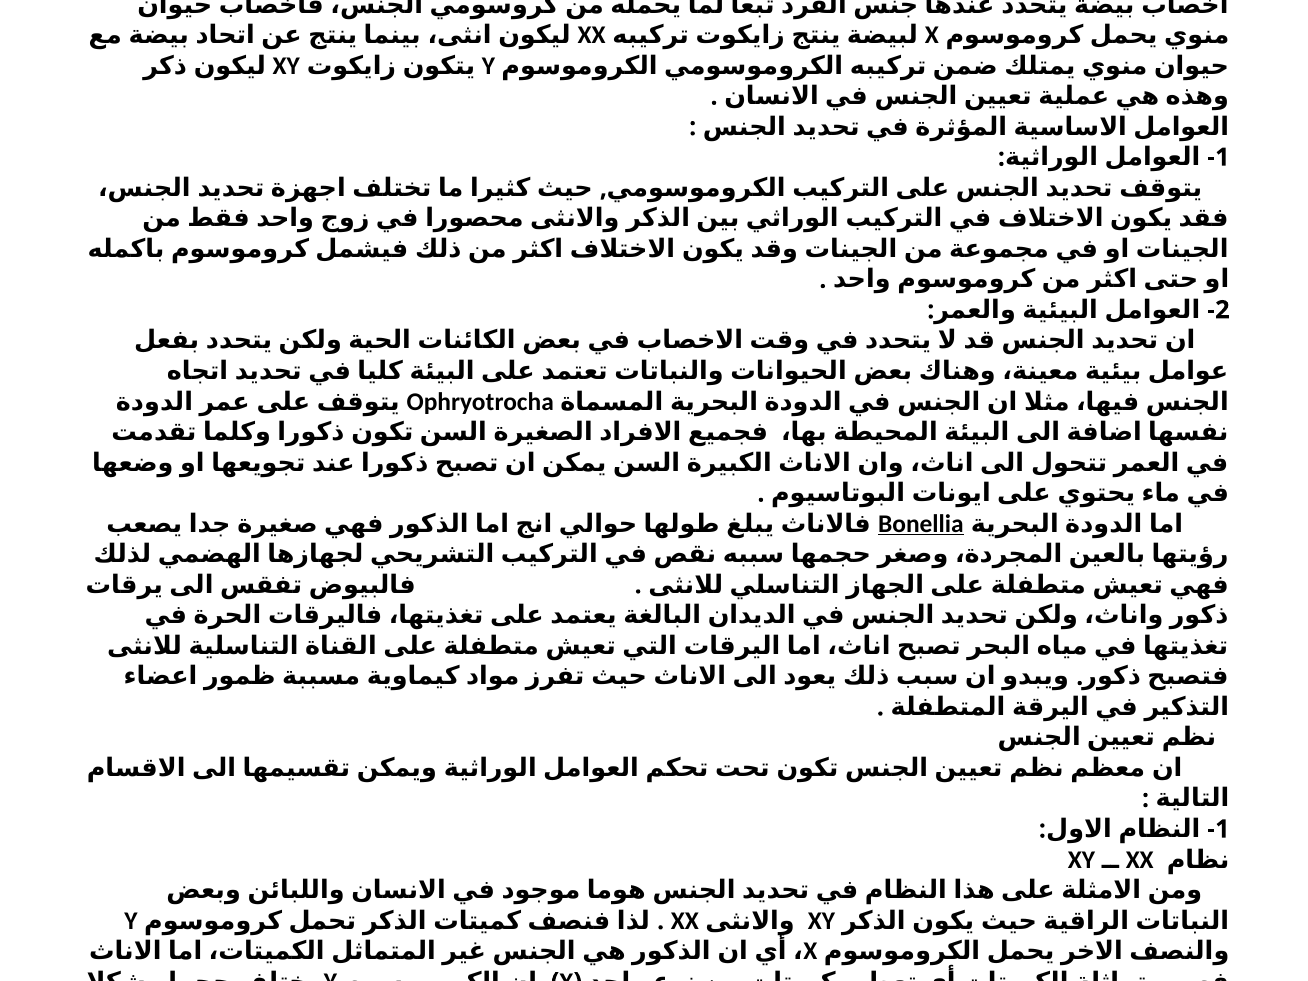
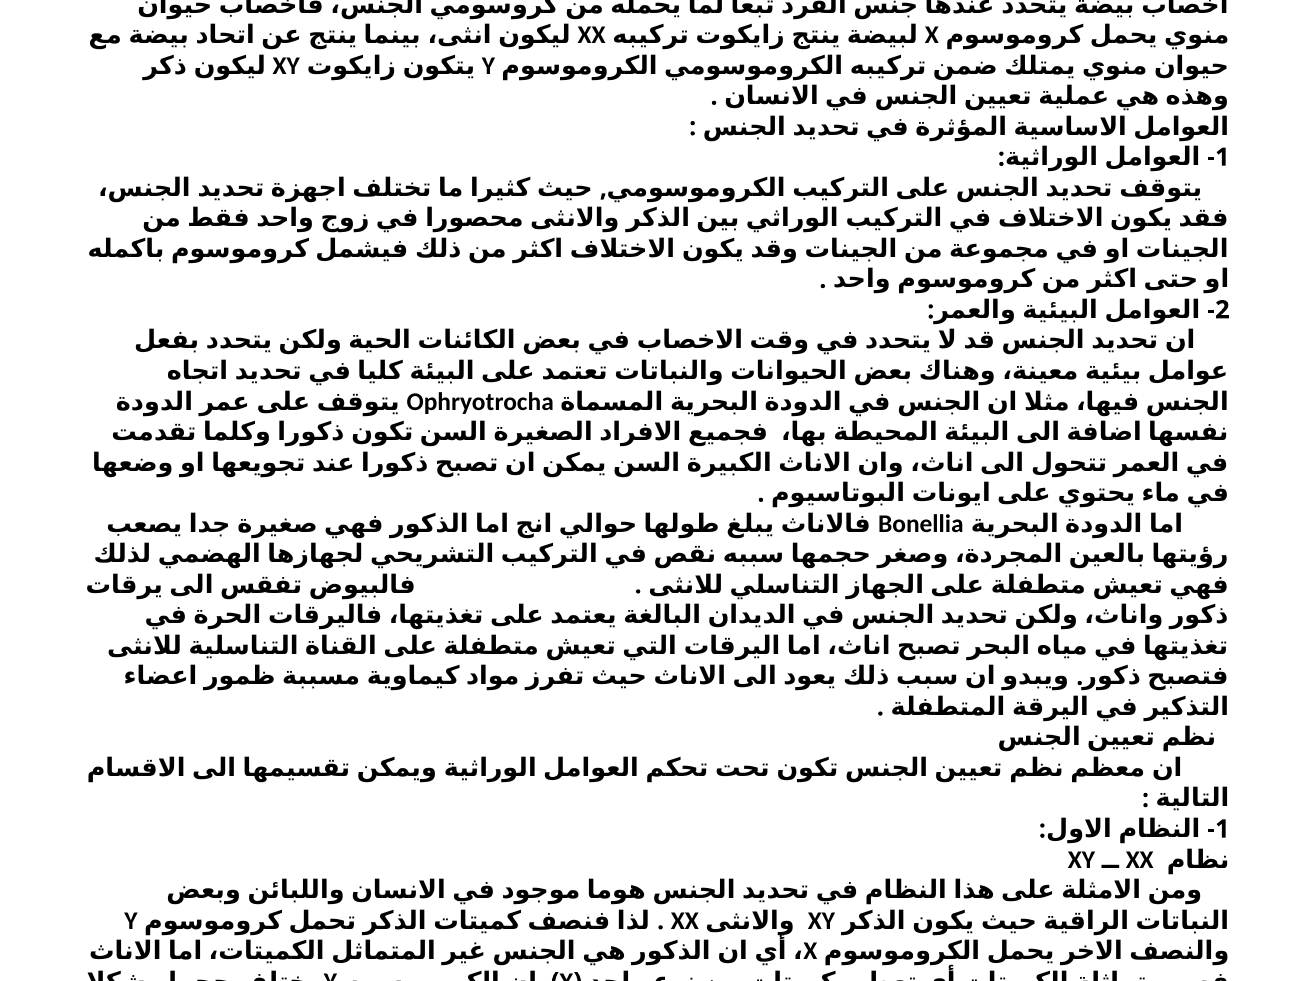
Bonellia underline: present -> none (921, 524)
